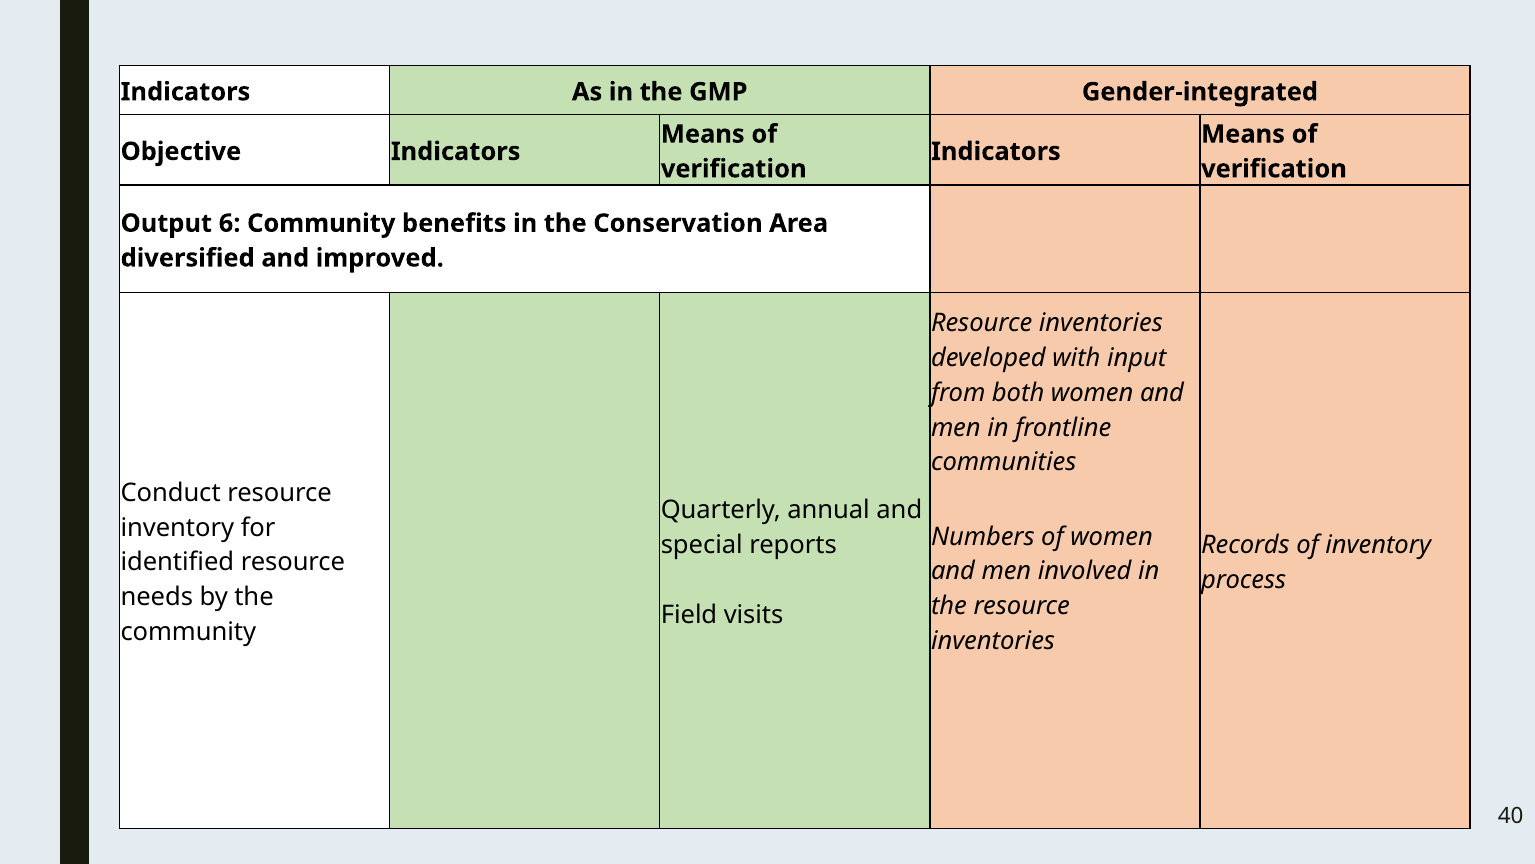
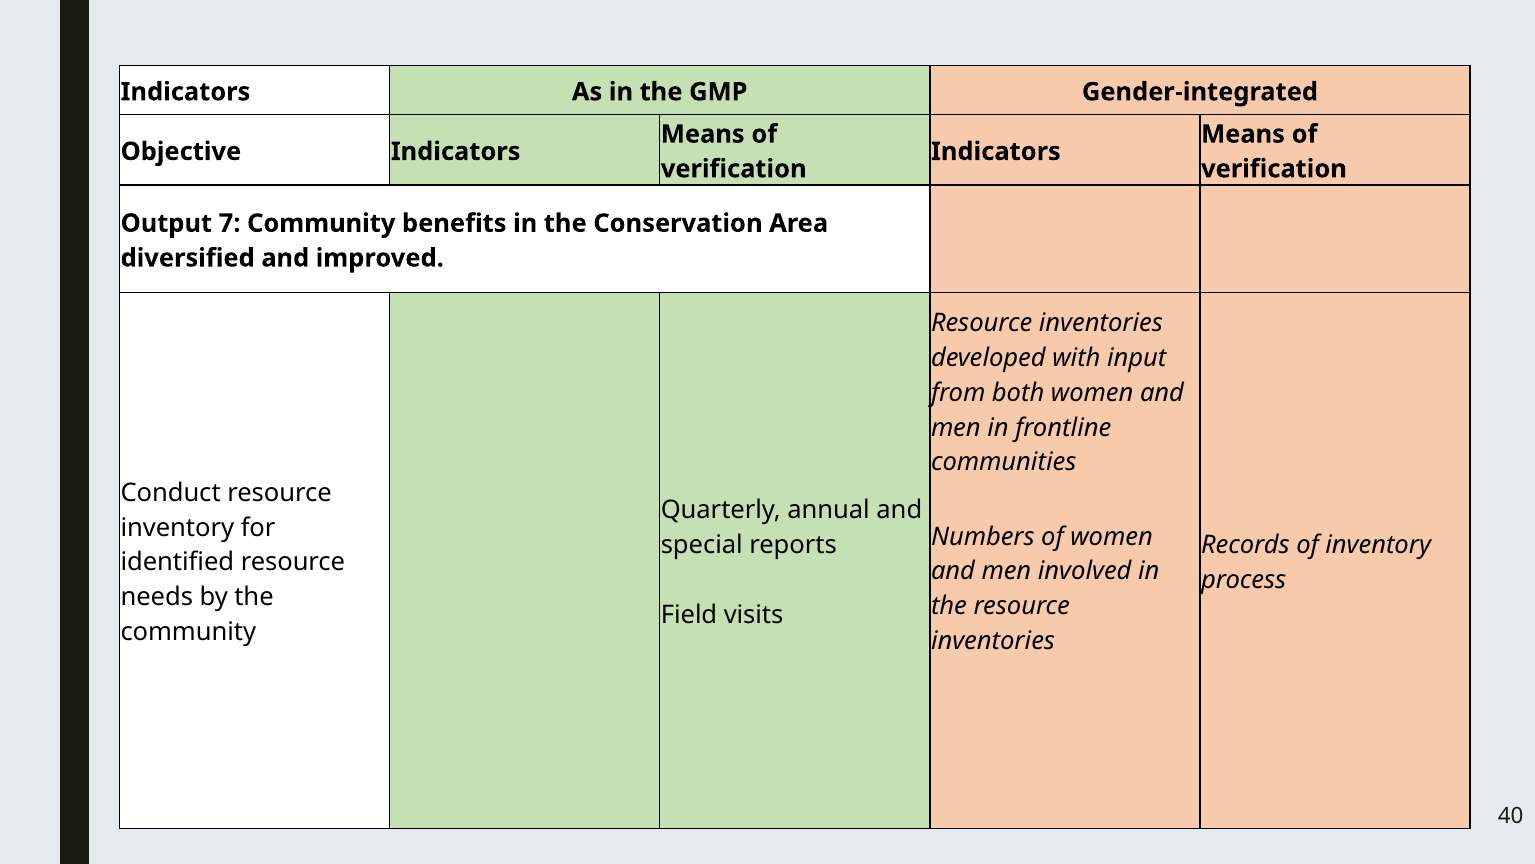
6: 6 -> 7 (230, 223)
